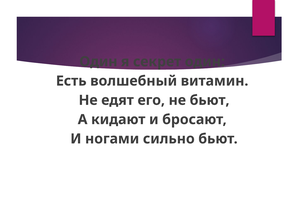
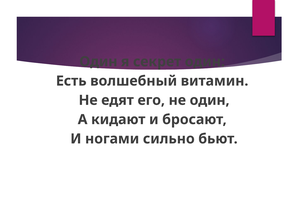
не бьют: бьют -> один (210, 100)
